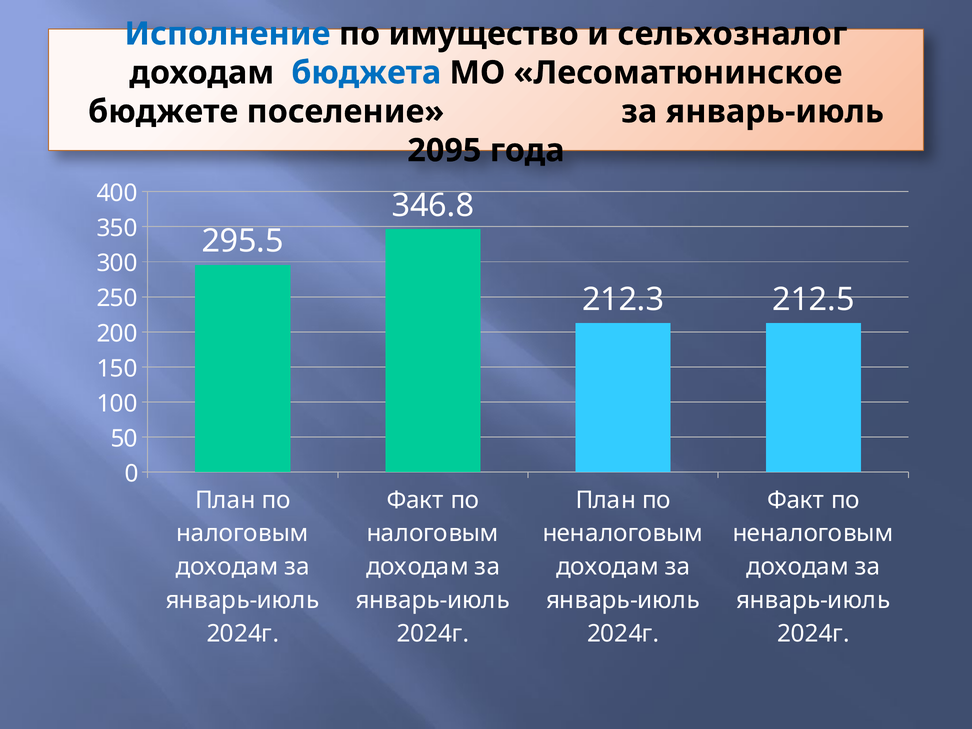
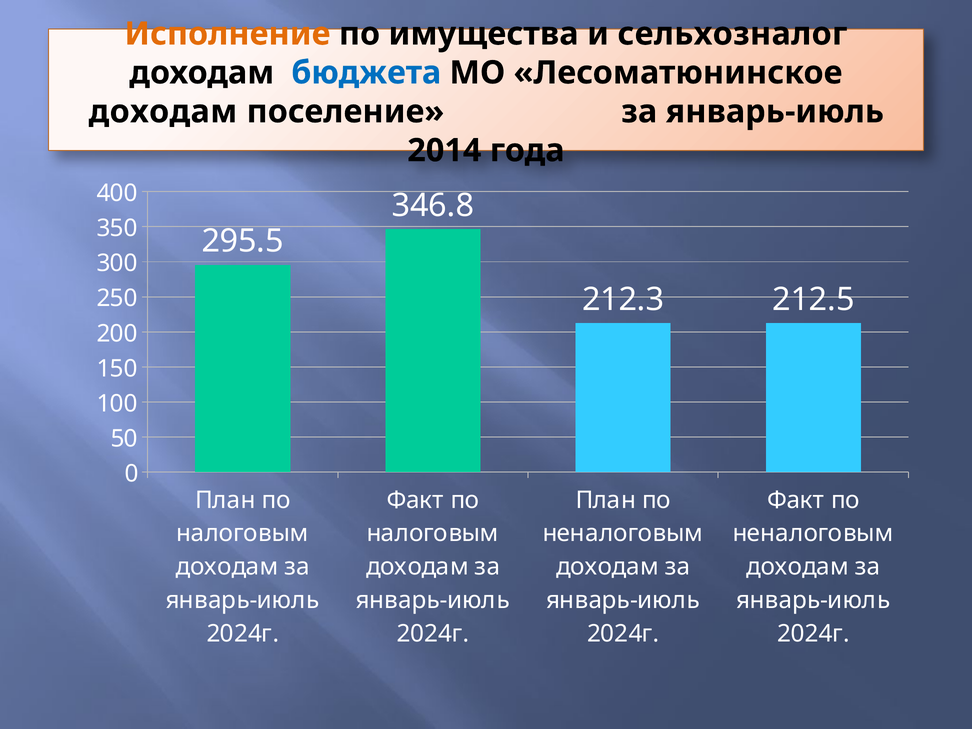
Исполнение colour: blue -> orange (227, 34)
имущество: имущество -> имущества (484, 34)
бюджете: бюджете -> доходам (163, 112)
2095: 2095 -> 2014 (444, 151)
